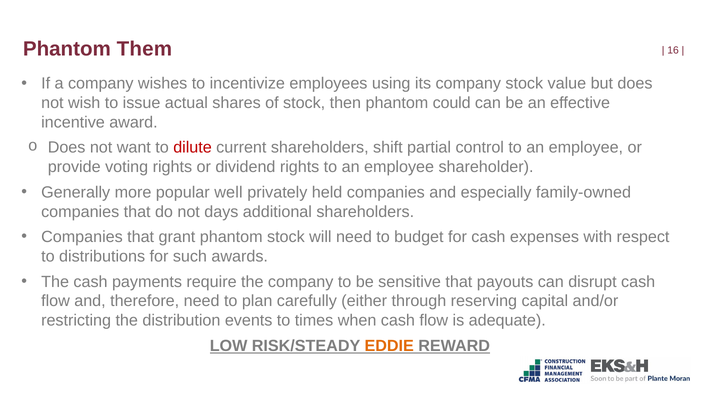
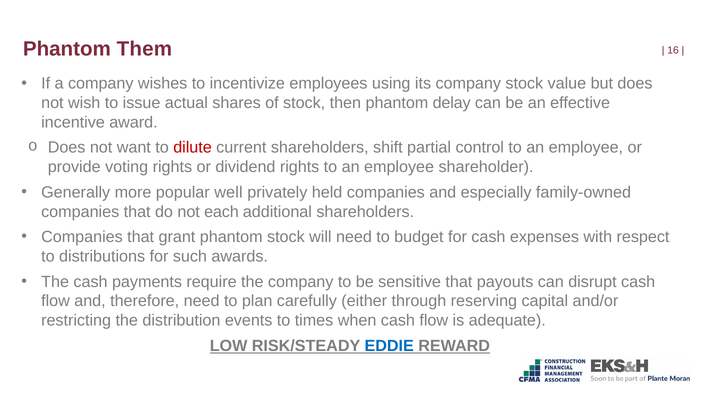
could: could -> delay (452, 103)
days: days -> each (221, 212)
EDDIE colour: orange -> blue (389, 346)
